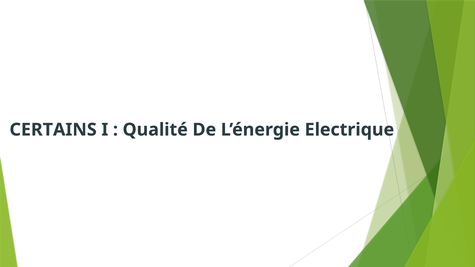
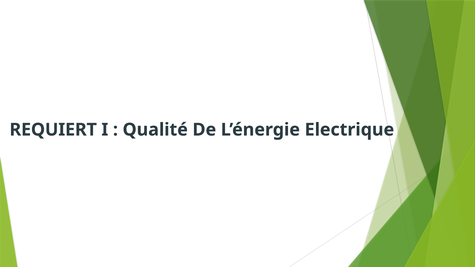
CERTAINS: CERTAINS -> REQUIERT (53, 130)
